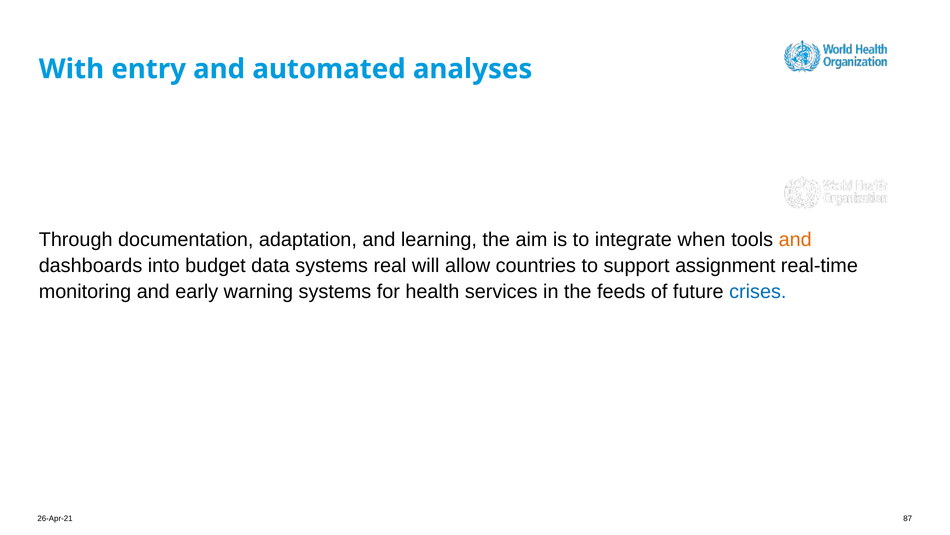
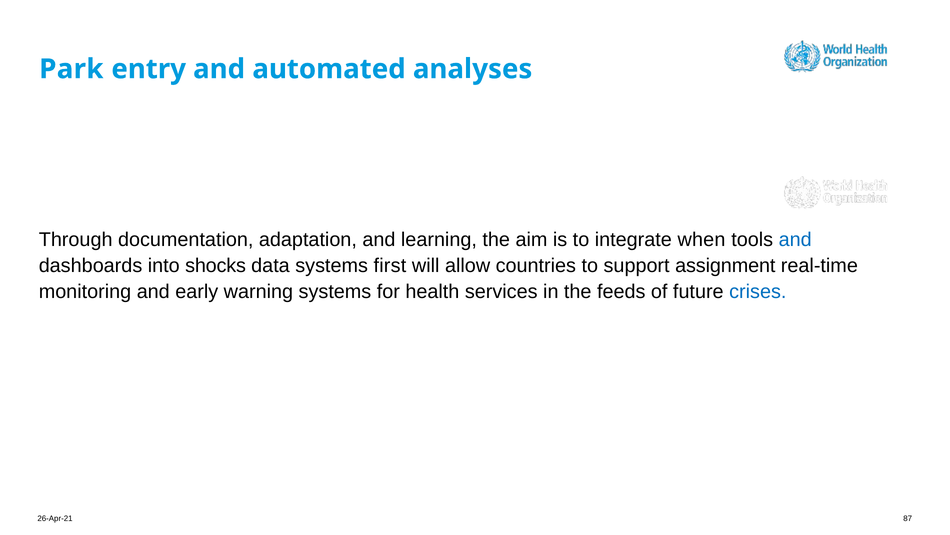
With: With -> Park (71, 69)
and colour: orange -> blue (795, 239)
budget: budget -> shocks (216, 265)
real: real -> first (390, 265)
